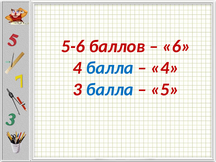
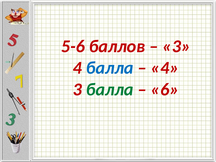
6: 6 -> 3 (177, 46)
балла colour: blue -> green (110, 89)
5: 5 -> 6 (165, 89)
